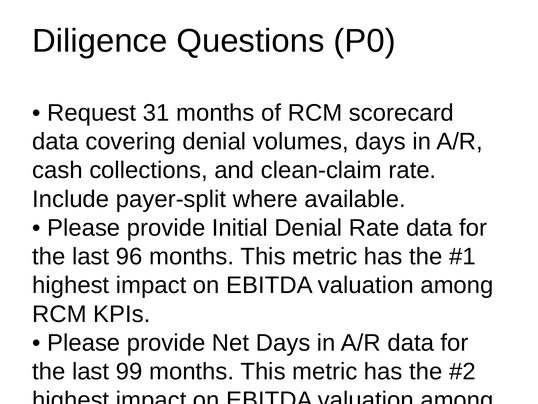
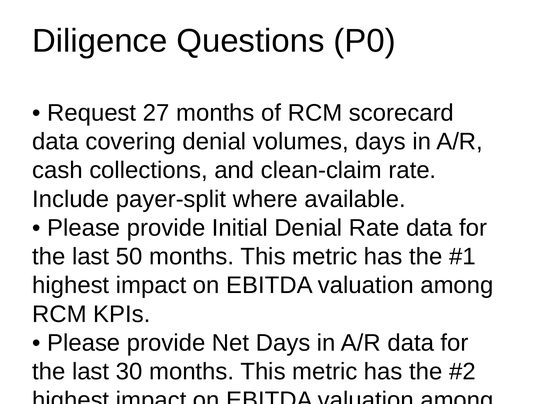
31: 31 -> 27 (156, 113)
96: 96 -> 50 (129, 256)
99: 99 -> 30 (129, 371)
